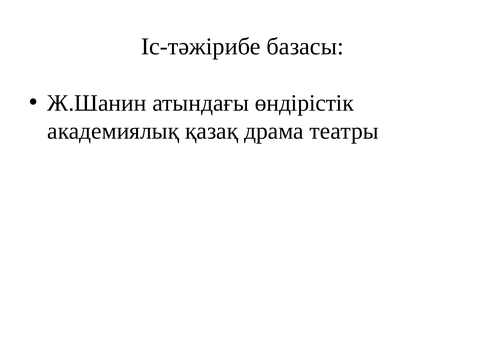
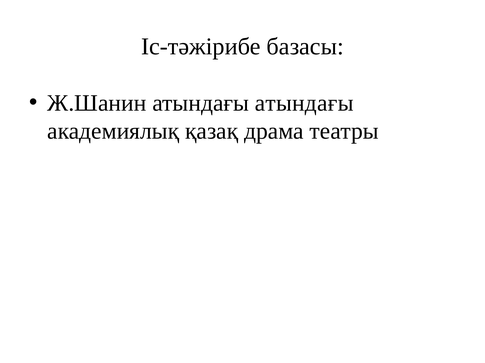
атындағы өндірістік: өндірістік -> атындағы (304, 103)
